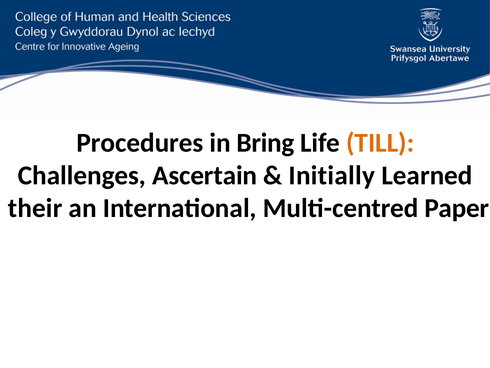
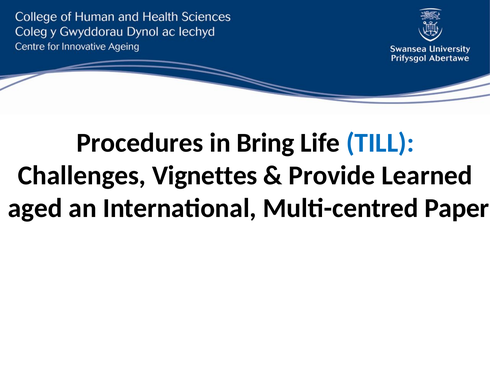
TILL colour: orange -> blue (380, 143)
Ascertain: Ascertain -> Vignettes (205, 175)
Initially: Initially -> Provide (332, 175)
their: their -> aged (35, 208)
